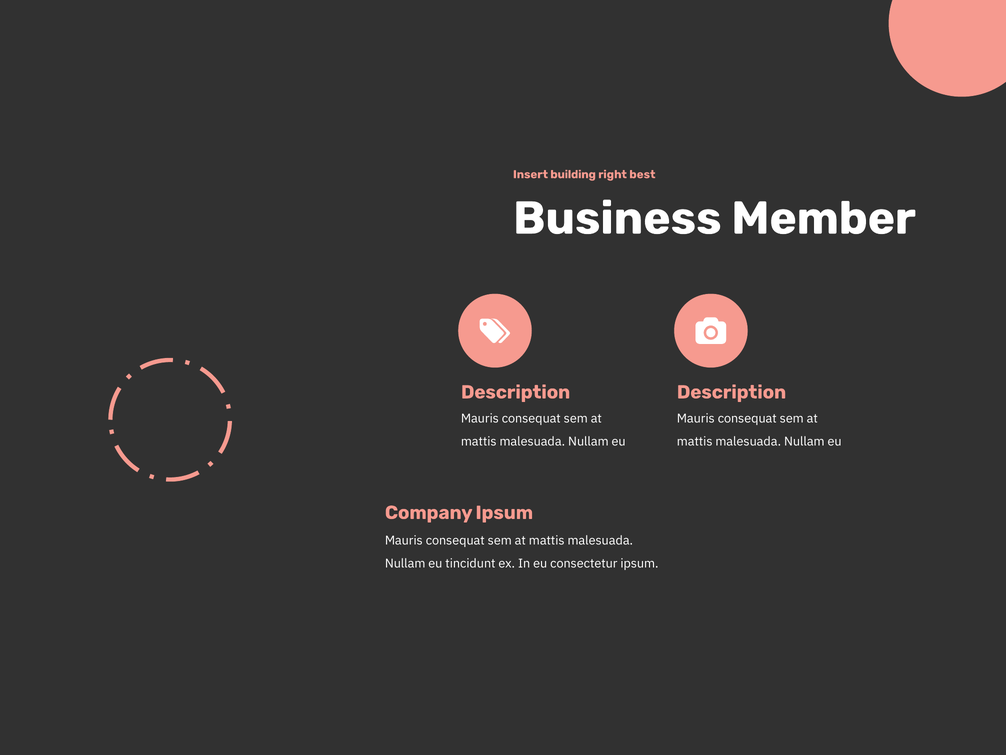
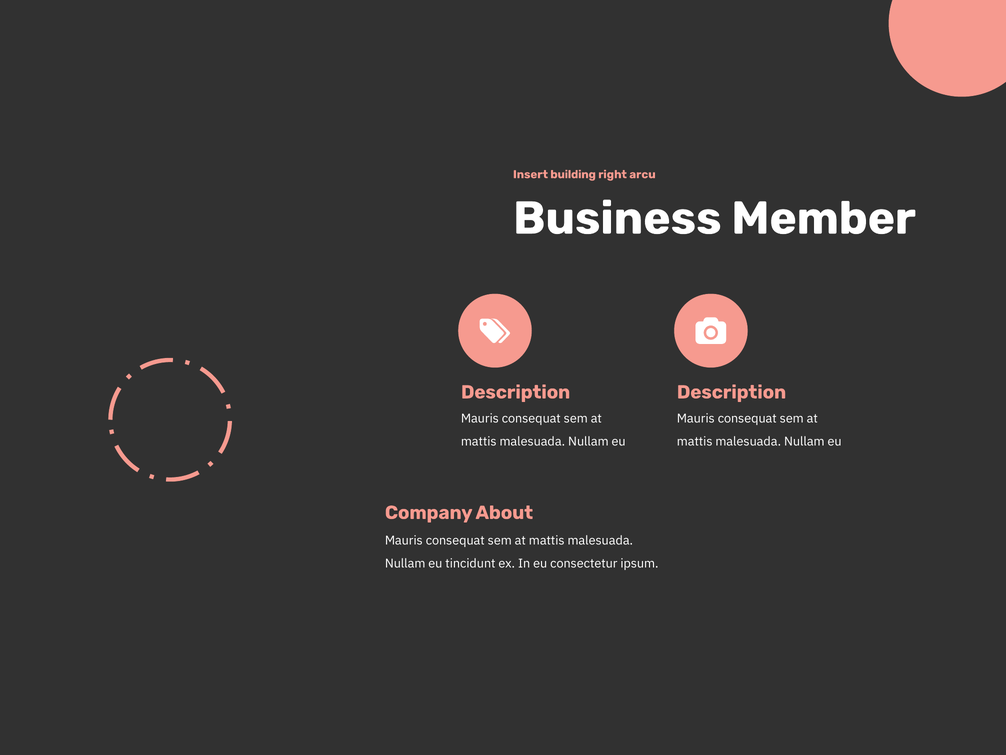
best: best -> arcu (642, 174)
Company Ipsum: Ipsum -> About (504, 512)
